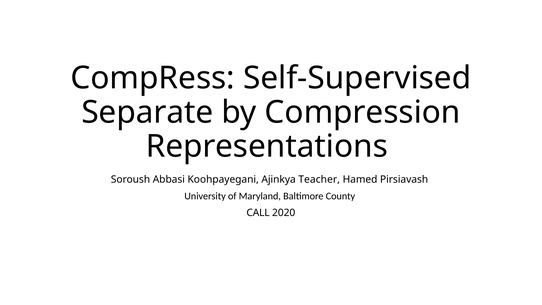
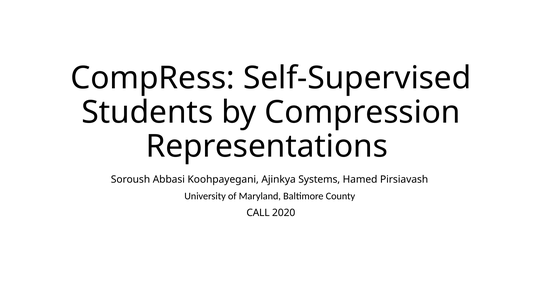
Separate: Separate -> Students (147, 112)
Teacher: Teacher -> Systems (319, 180)
